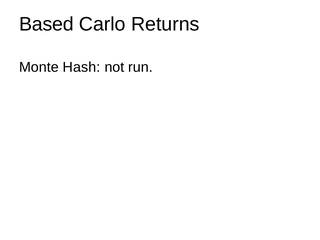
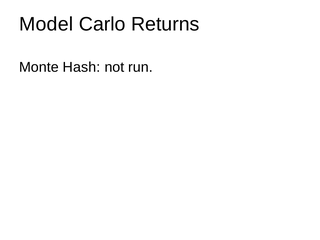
Based: Based -> Model (46, 24)
